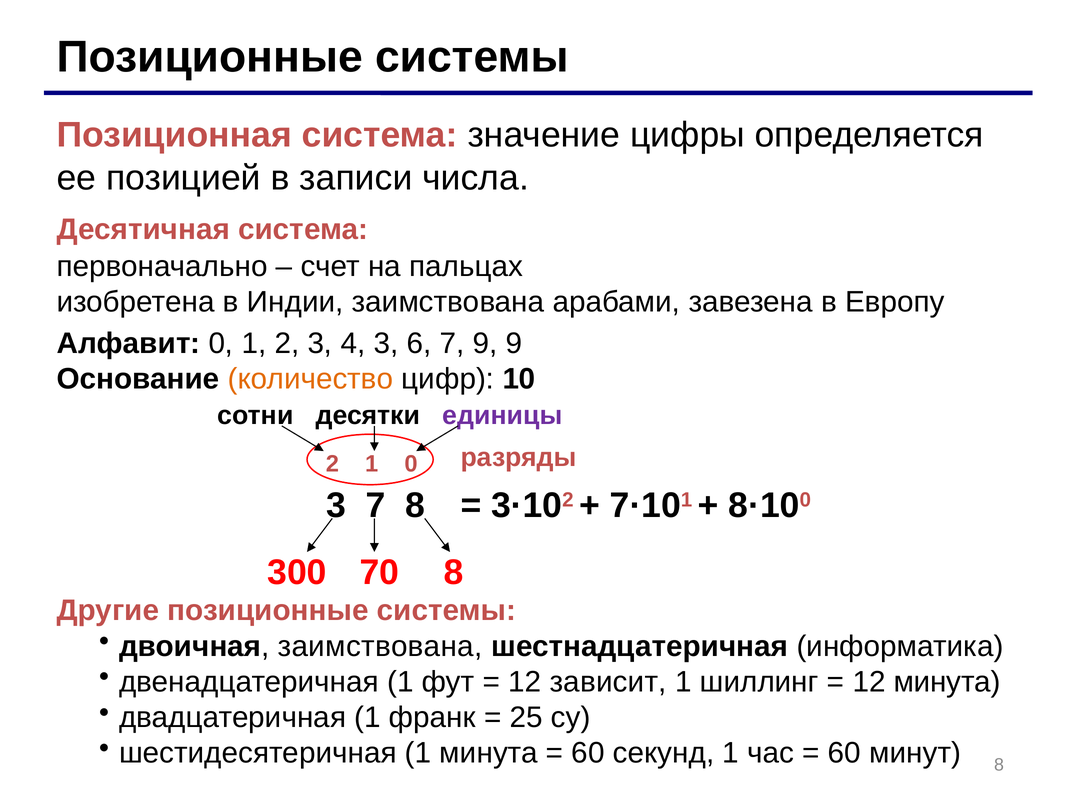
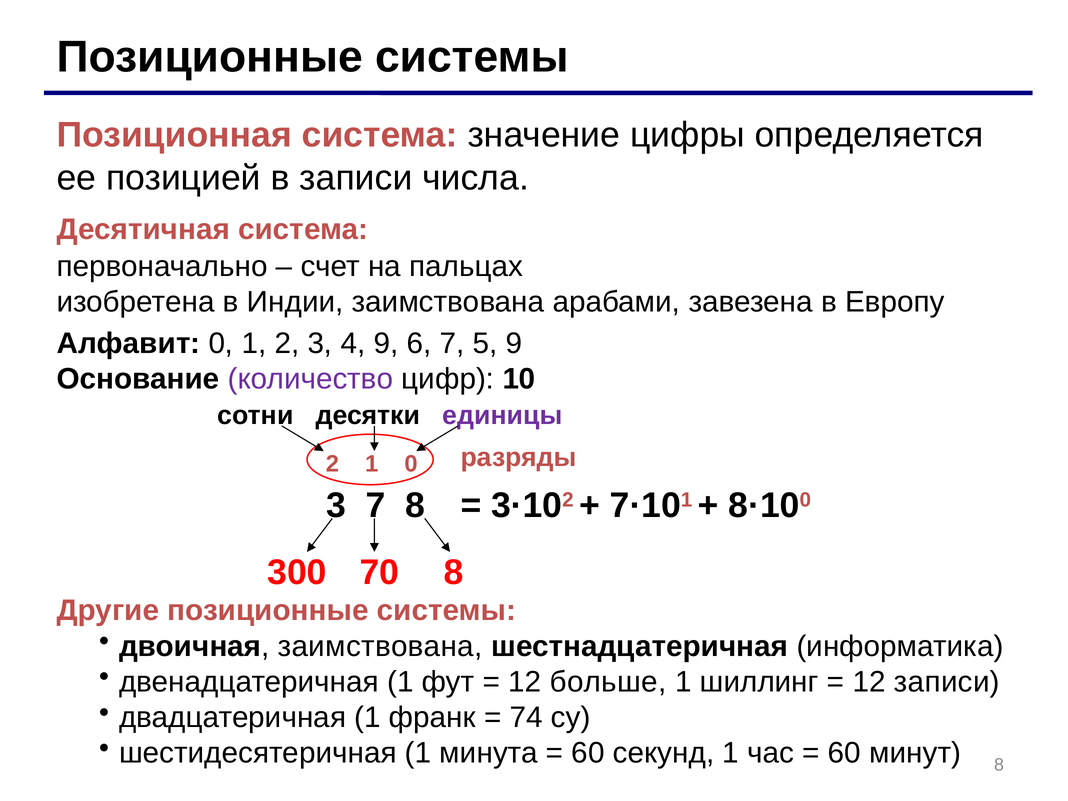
4 3: 3 -> 9 (386, 344)
7 9: 9 -> 5 (485, 344)
количество colour: orange -> purple (310, 379)
зависит: зависит -> больше (608, 682)
12 минута: минута -> записи (947, 682)
25: 25 -> 74 (526, 718)
